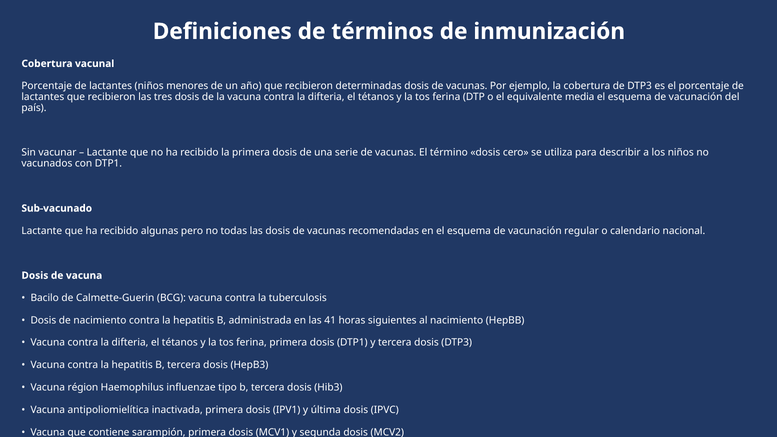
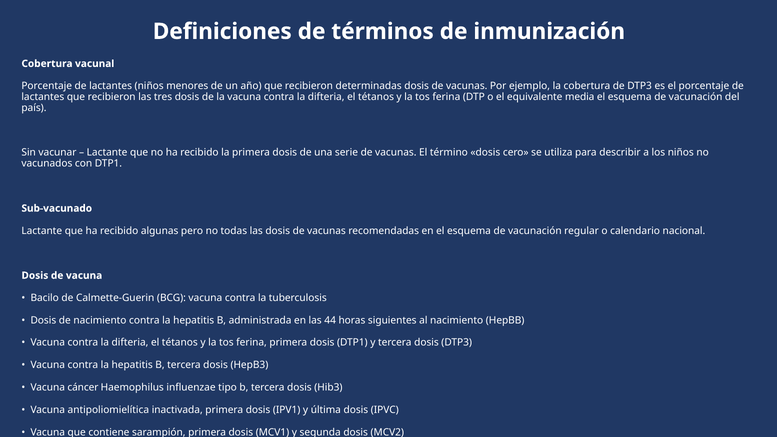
41: 41 -> 44 (330, 320)
Vacuna région: région -> cáncer (83, 387)
